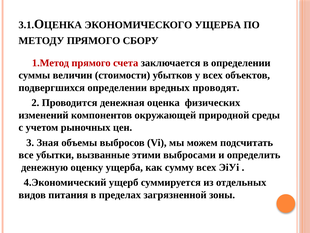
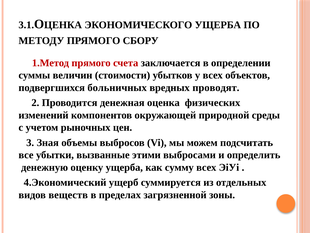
подвергшихся определении: определении -> больничных (117, 88)
питания: питания -> веществ (68, 194)
